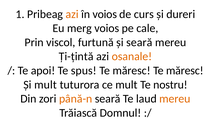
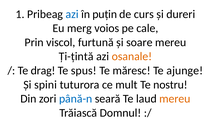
azi colour: orange -> blue (72, 14)
în voios: voios -> puțin (105, 14)
și seară: seară -> soare (139, 42)
apoi: apoi -> drag (43, 70)
măresc Te măresc: măresc -> ajunge (185, 70)
Și mult: mult -> spini (46, 84)
până-n colour: orange -> blue (76, 98)
